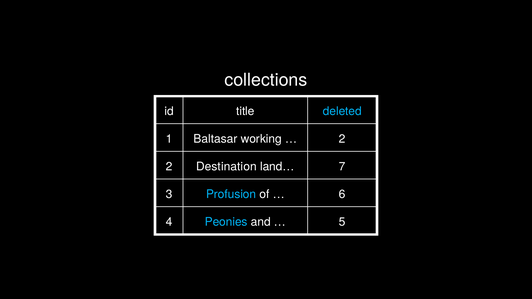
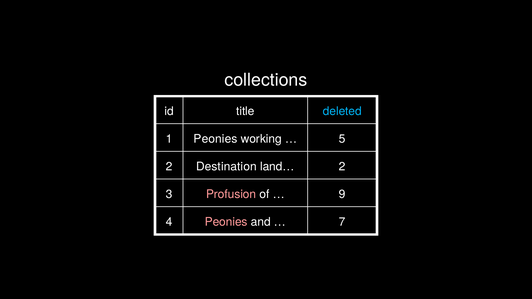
1 Baltasar: Baltasar -> Peonies (216, 139)
2: 2 -> 5 (342, 139)
land… 7: 7 -> 2 (342, 167)
Profusion colour: light blue -> pink (231, 194)
6: 6 -> 9 (342, 194)
Peonies colour: light blue -> pink (226, 222)
5: 5 -> 7 (342, 222)
